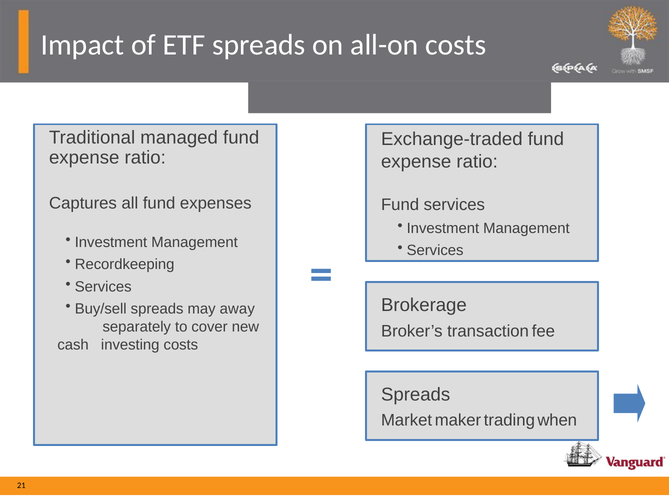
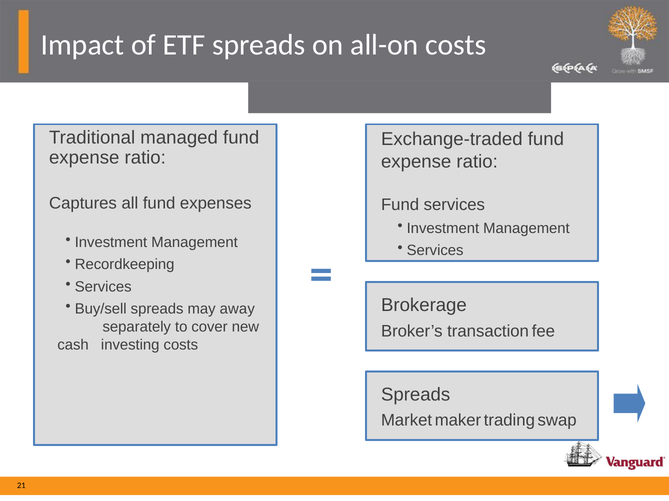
when: when -> swap (557, 421)
